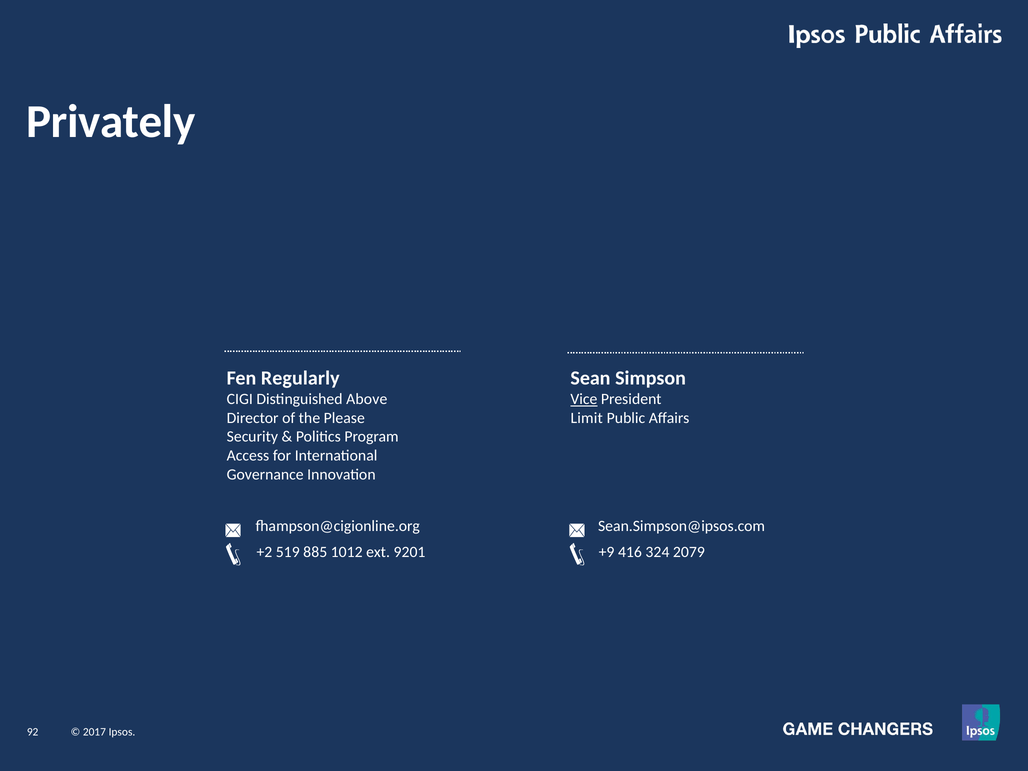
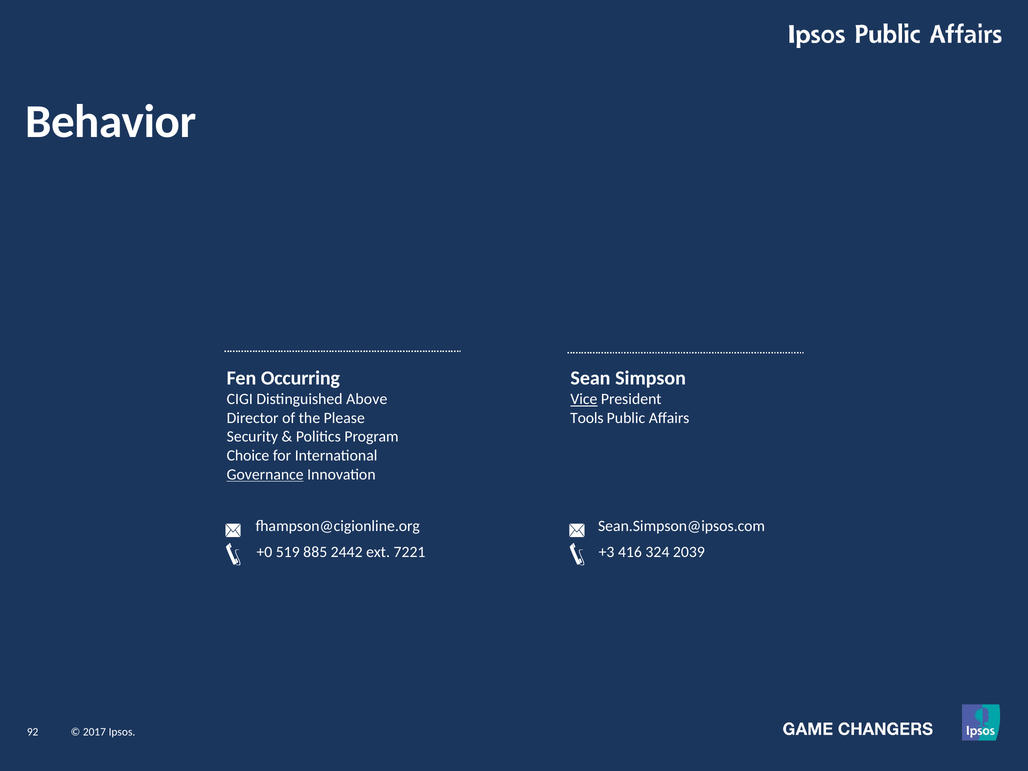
Privately: Privately -> Behavior (111, 122)
Regularly: Regularly -> Occurring (300, 378)
Limit: Limit -> Tools (587, 418)
Access: Access -> Choice (248, 456)
Governance underline: none -> present (265, 474)
+2: +2 -> +0 (264, 552)
1012: 1012 -> 2442 (347, 552)
9201: 9201 -> 7221 (409, 552)
+9: +9 -> +3 (607, 552)
2079: 2079 -> 2039 (689, 552)
